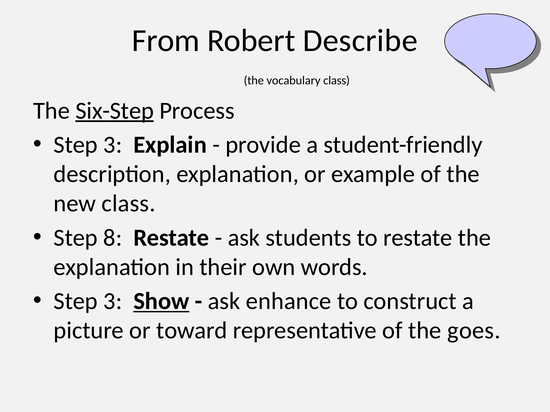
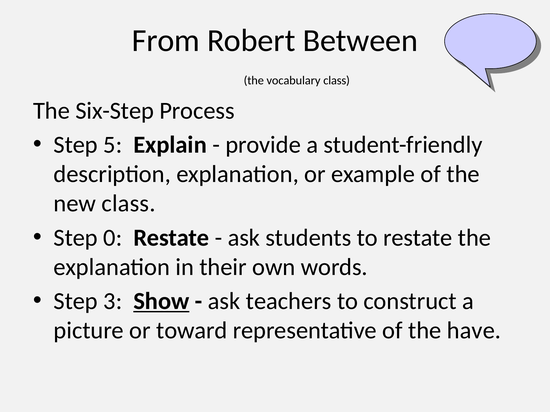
Describe: Describe -> Between (360, 41)
Six-Step underline: present -> none (115, 111)
3: 3 -> 5 (113, 145)
8: 8 -> 0 (113, 238)
enhance: enhance -> teachers (289, 302)
goes: goes -> have (474, 331)
